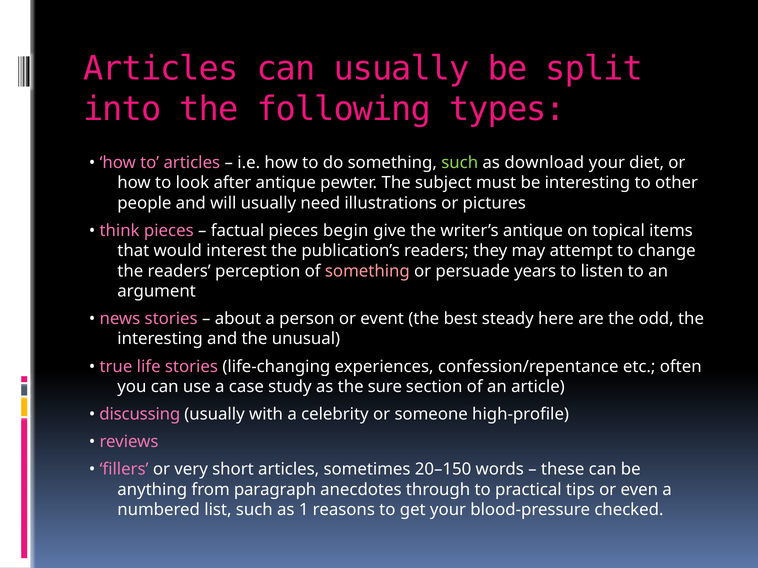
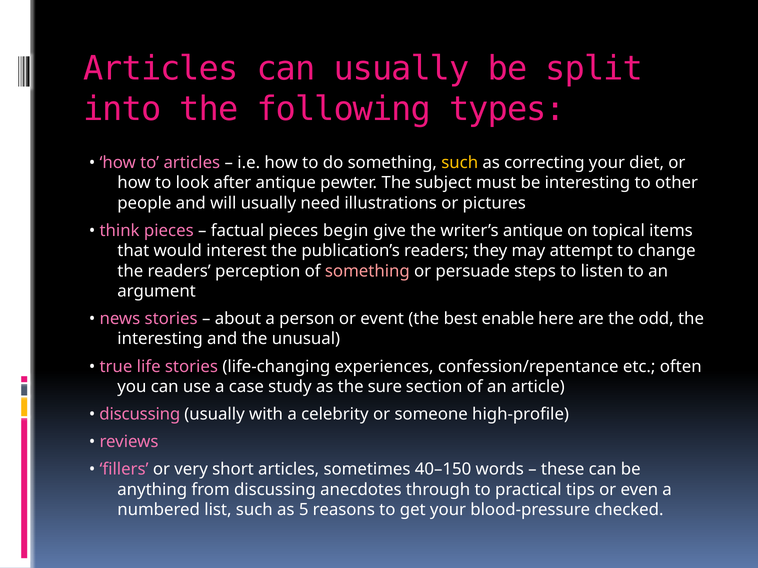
such colour: light green -> yellow (460, 163)
download: download -> correcting (544, 163)
years: years -> steps (535, 271)
steady: steady -> enable (508, 319)
20–150: 20–150 -> 40–150 (443, 470)
from paragraph: paragraph -> discussing (275, 490)
1: 1 -> 5 (304, 510)
